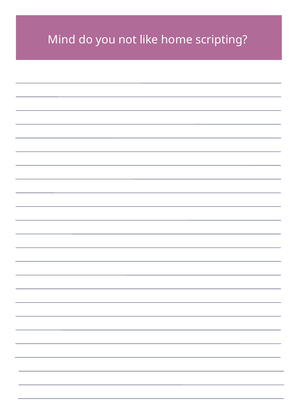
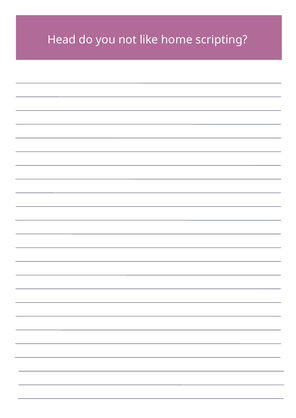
Mind: Mind -> Head (62, 40)
